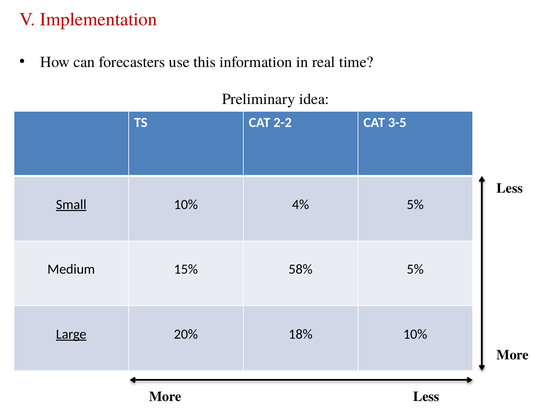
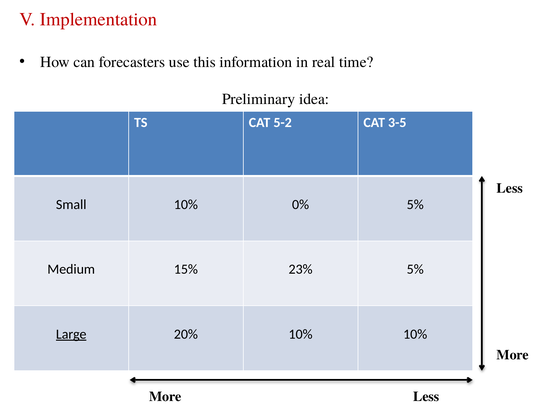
2-2: 2-2 -> 5-2 (283, 123)
Small underline: present -> none (71, 204)
4%: 4% -> 0% (301, 204)
58%: 58% -> 23% (301, 269)
20% 18%: 18% -> 10% (301, 334)
